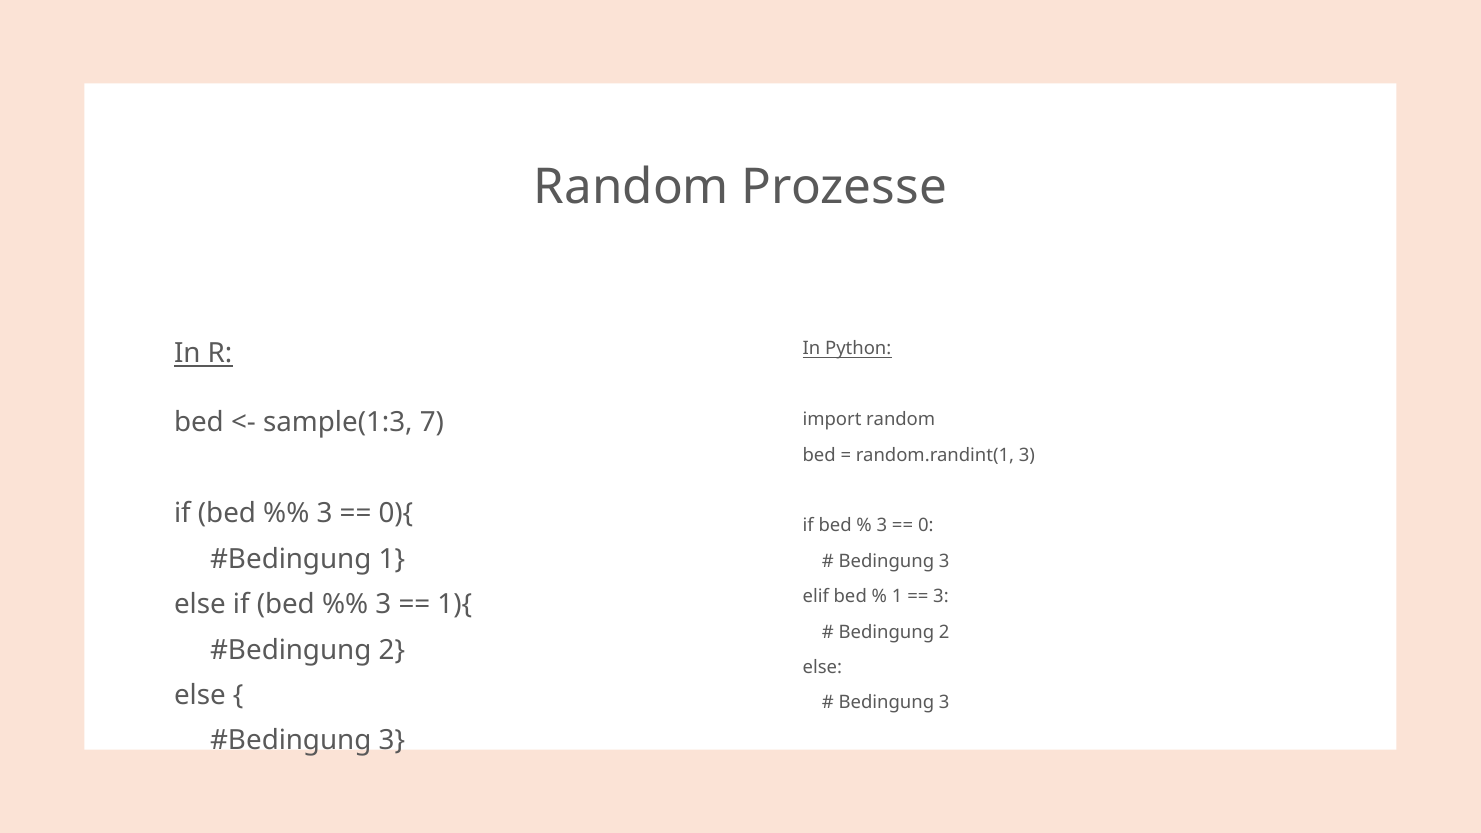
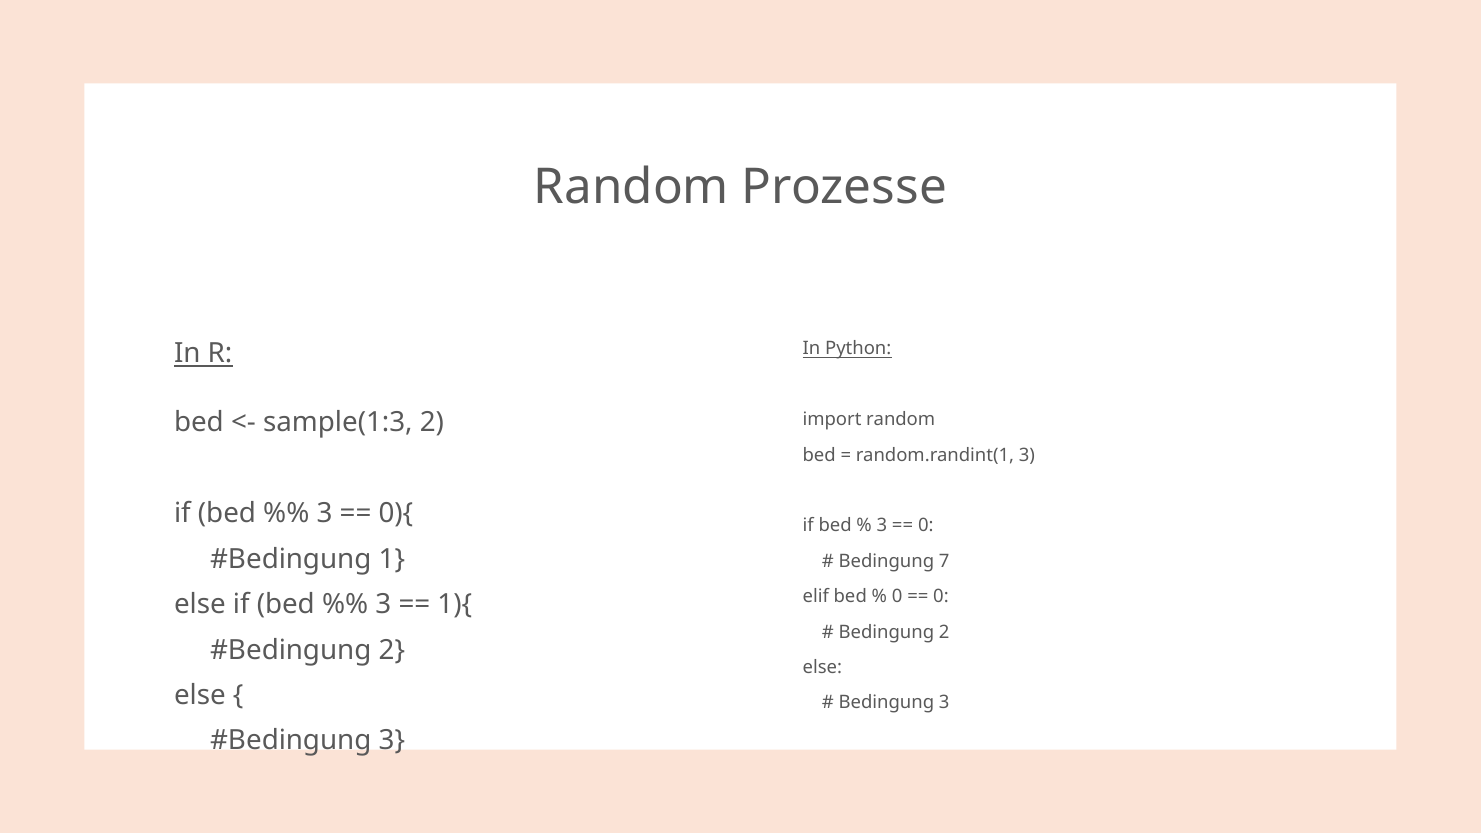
sample(1:3 7: 7 -> 2 (432, 423)
3: 3 -> 7 (944, 561)
1: 1 -> 0 (897, 597)
3: 3 -> 0 (941, 597)
